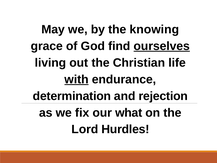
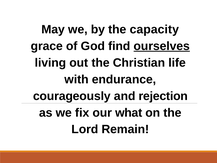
knowing: knowing -> capacity (154, 29)
with underline: present -> none (77, 79)
determination: determination -> courageously (72, 96)
Hurdles: Hurdles -> Remain (125, 129)
